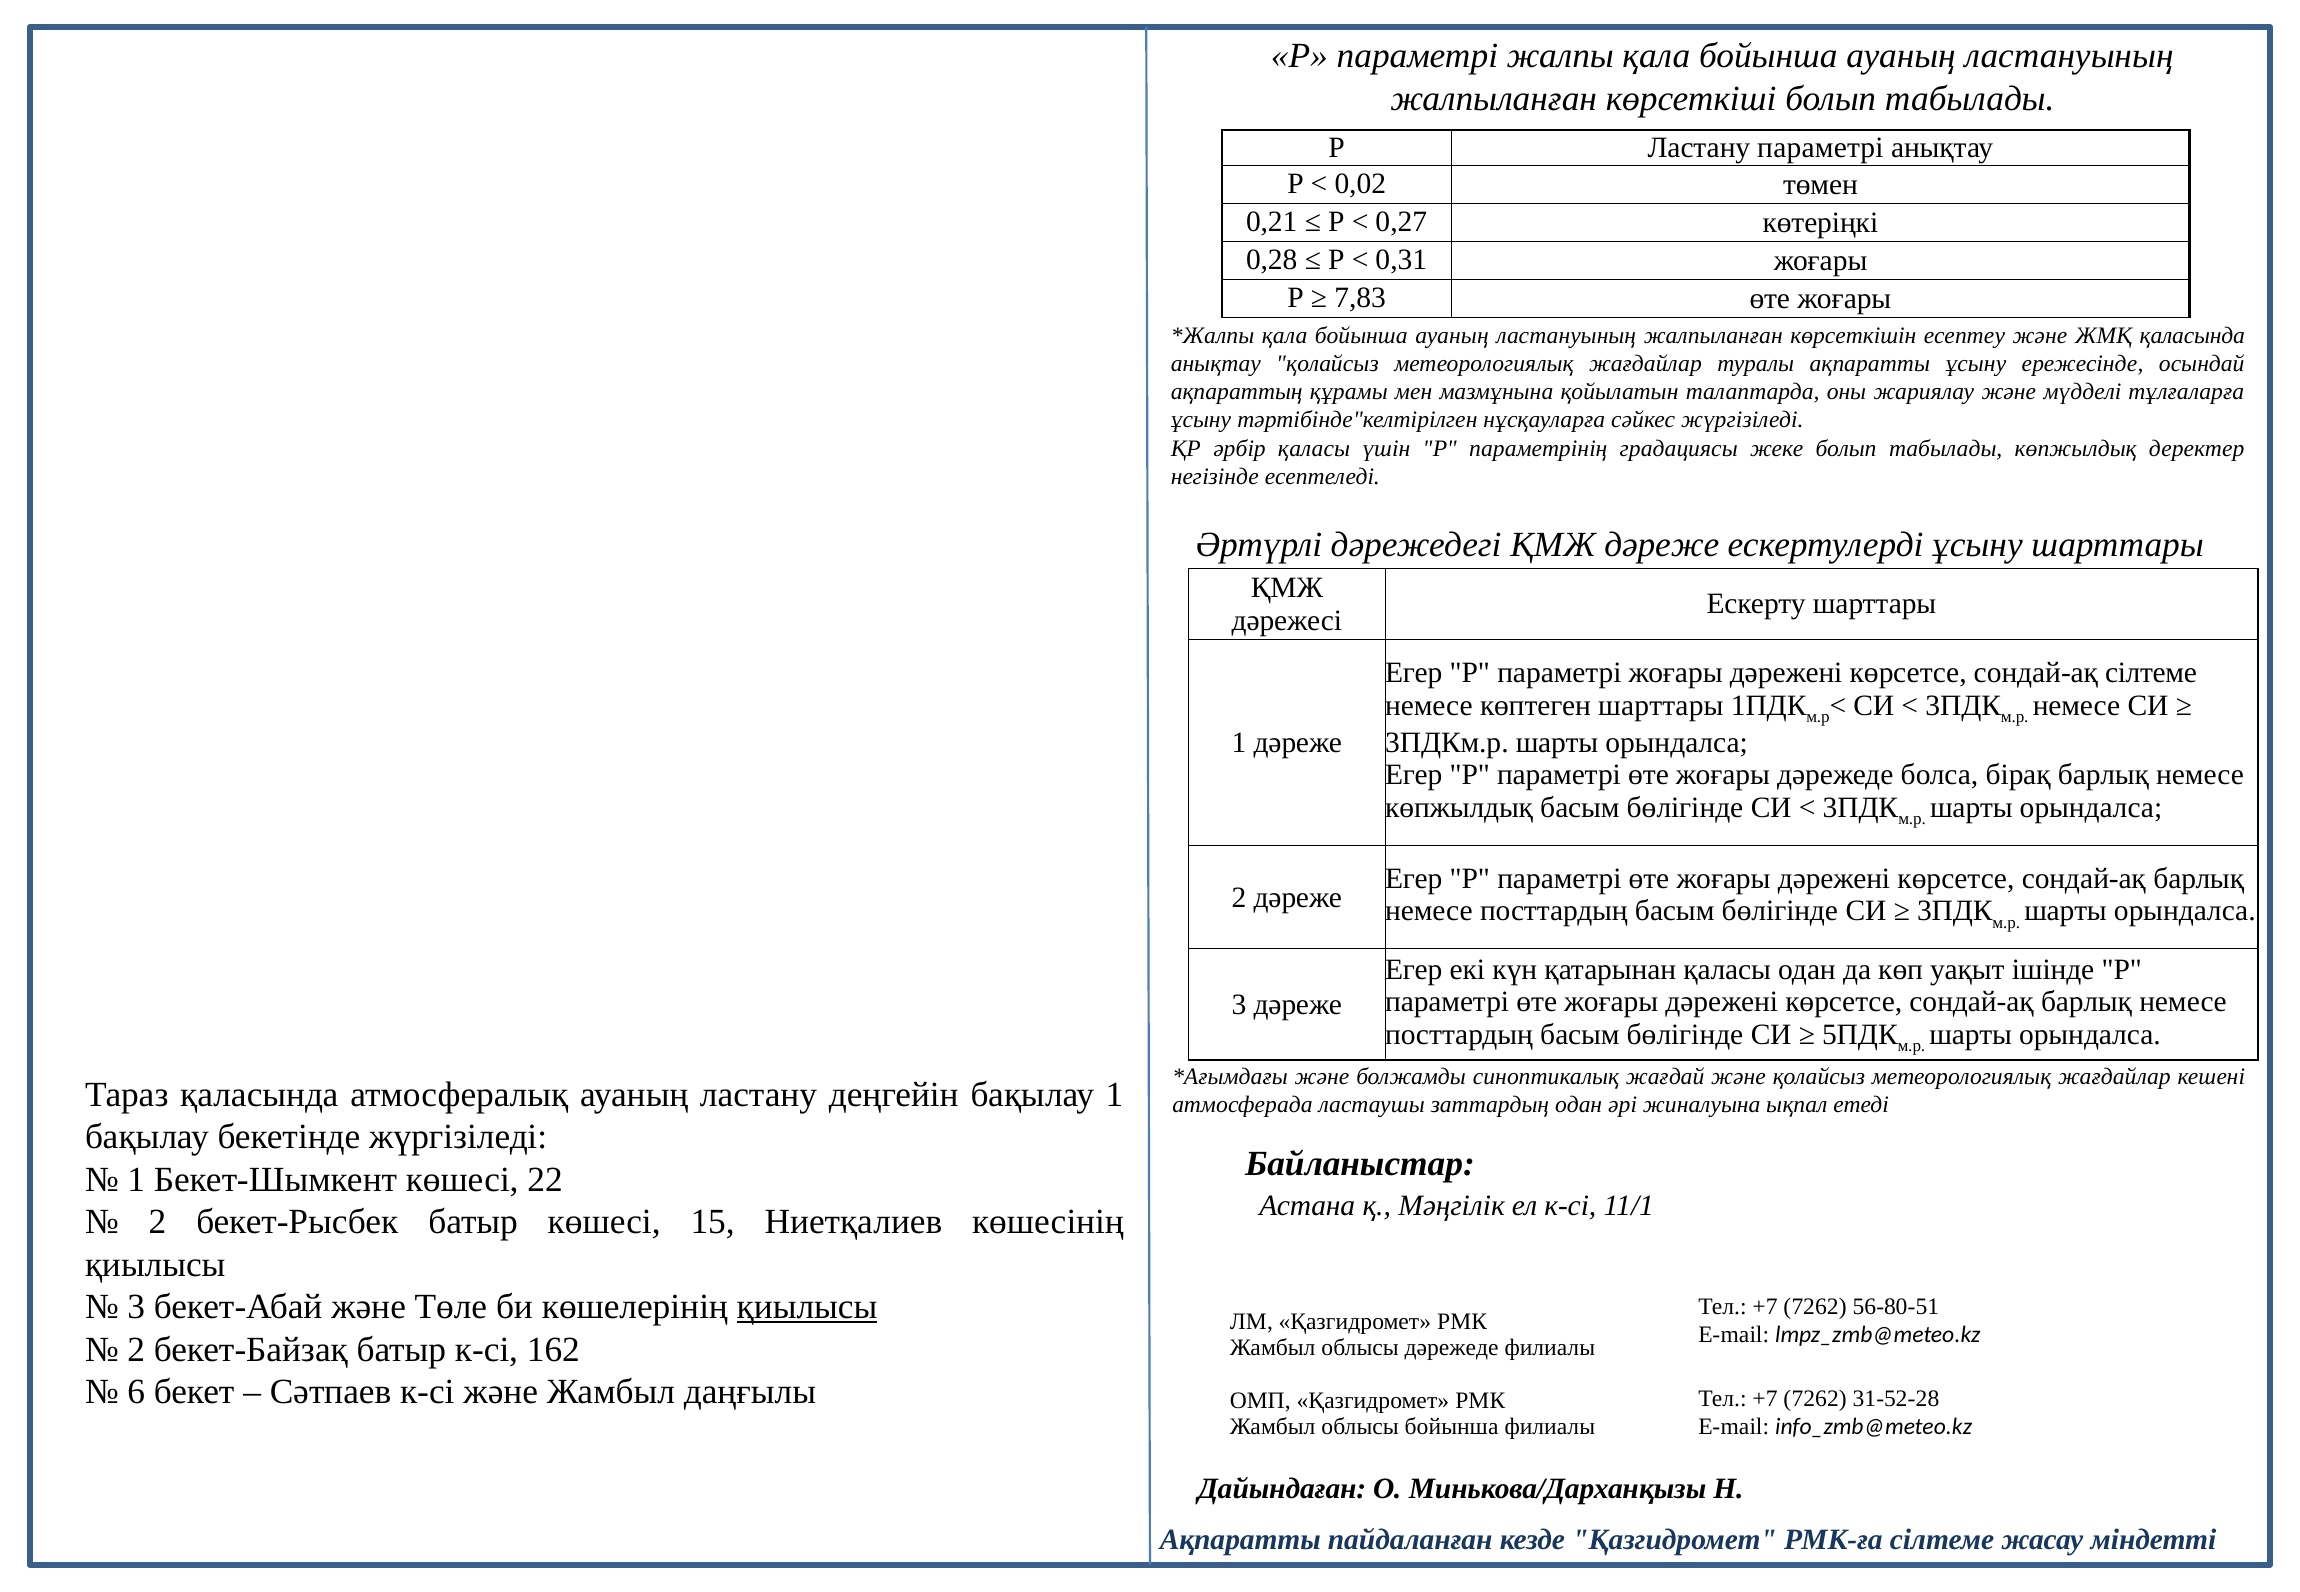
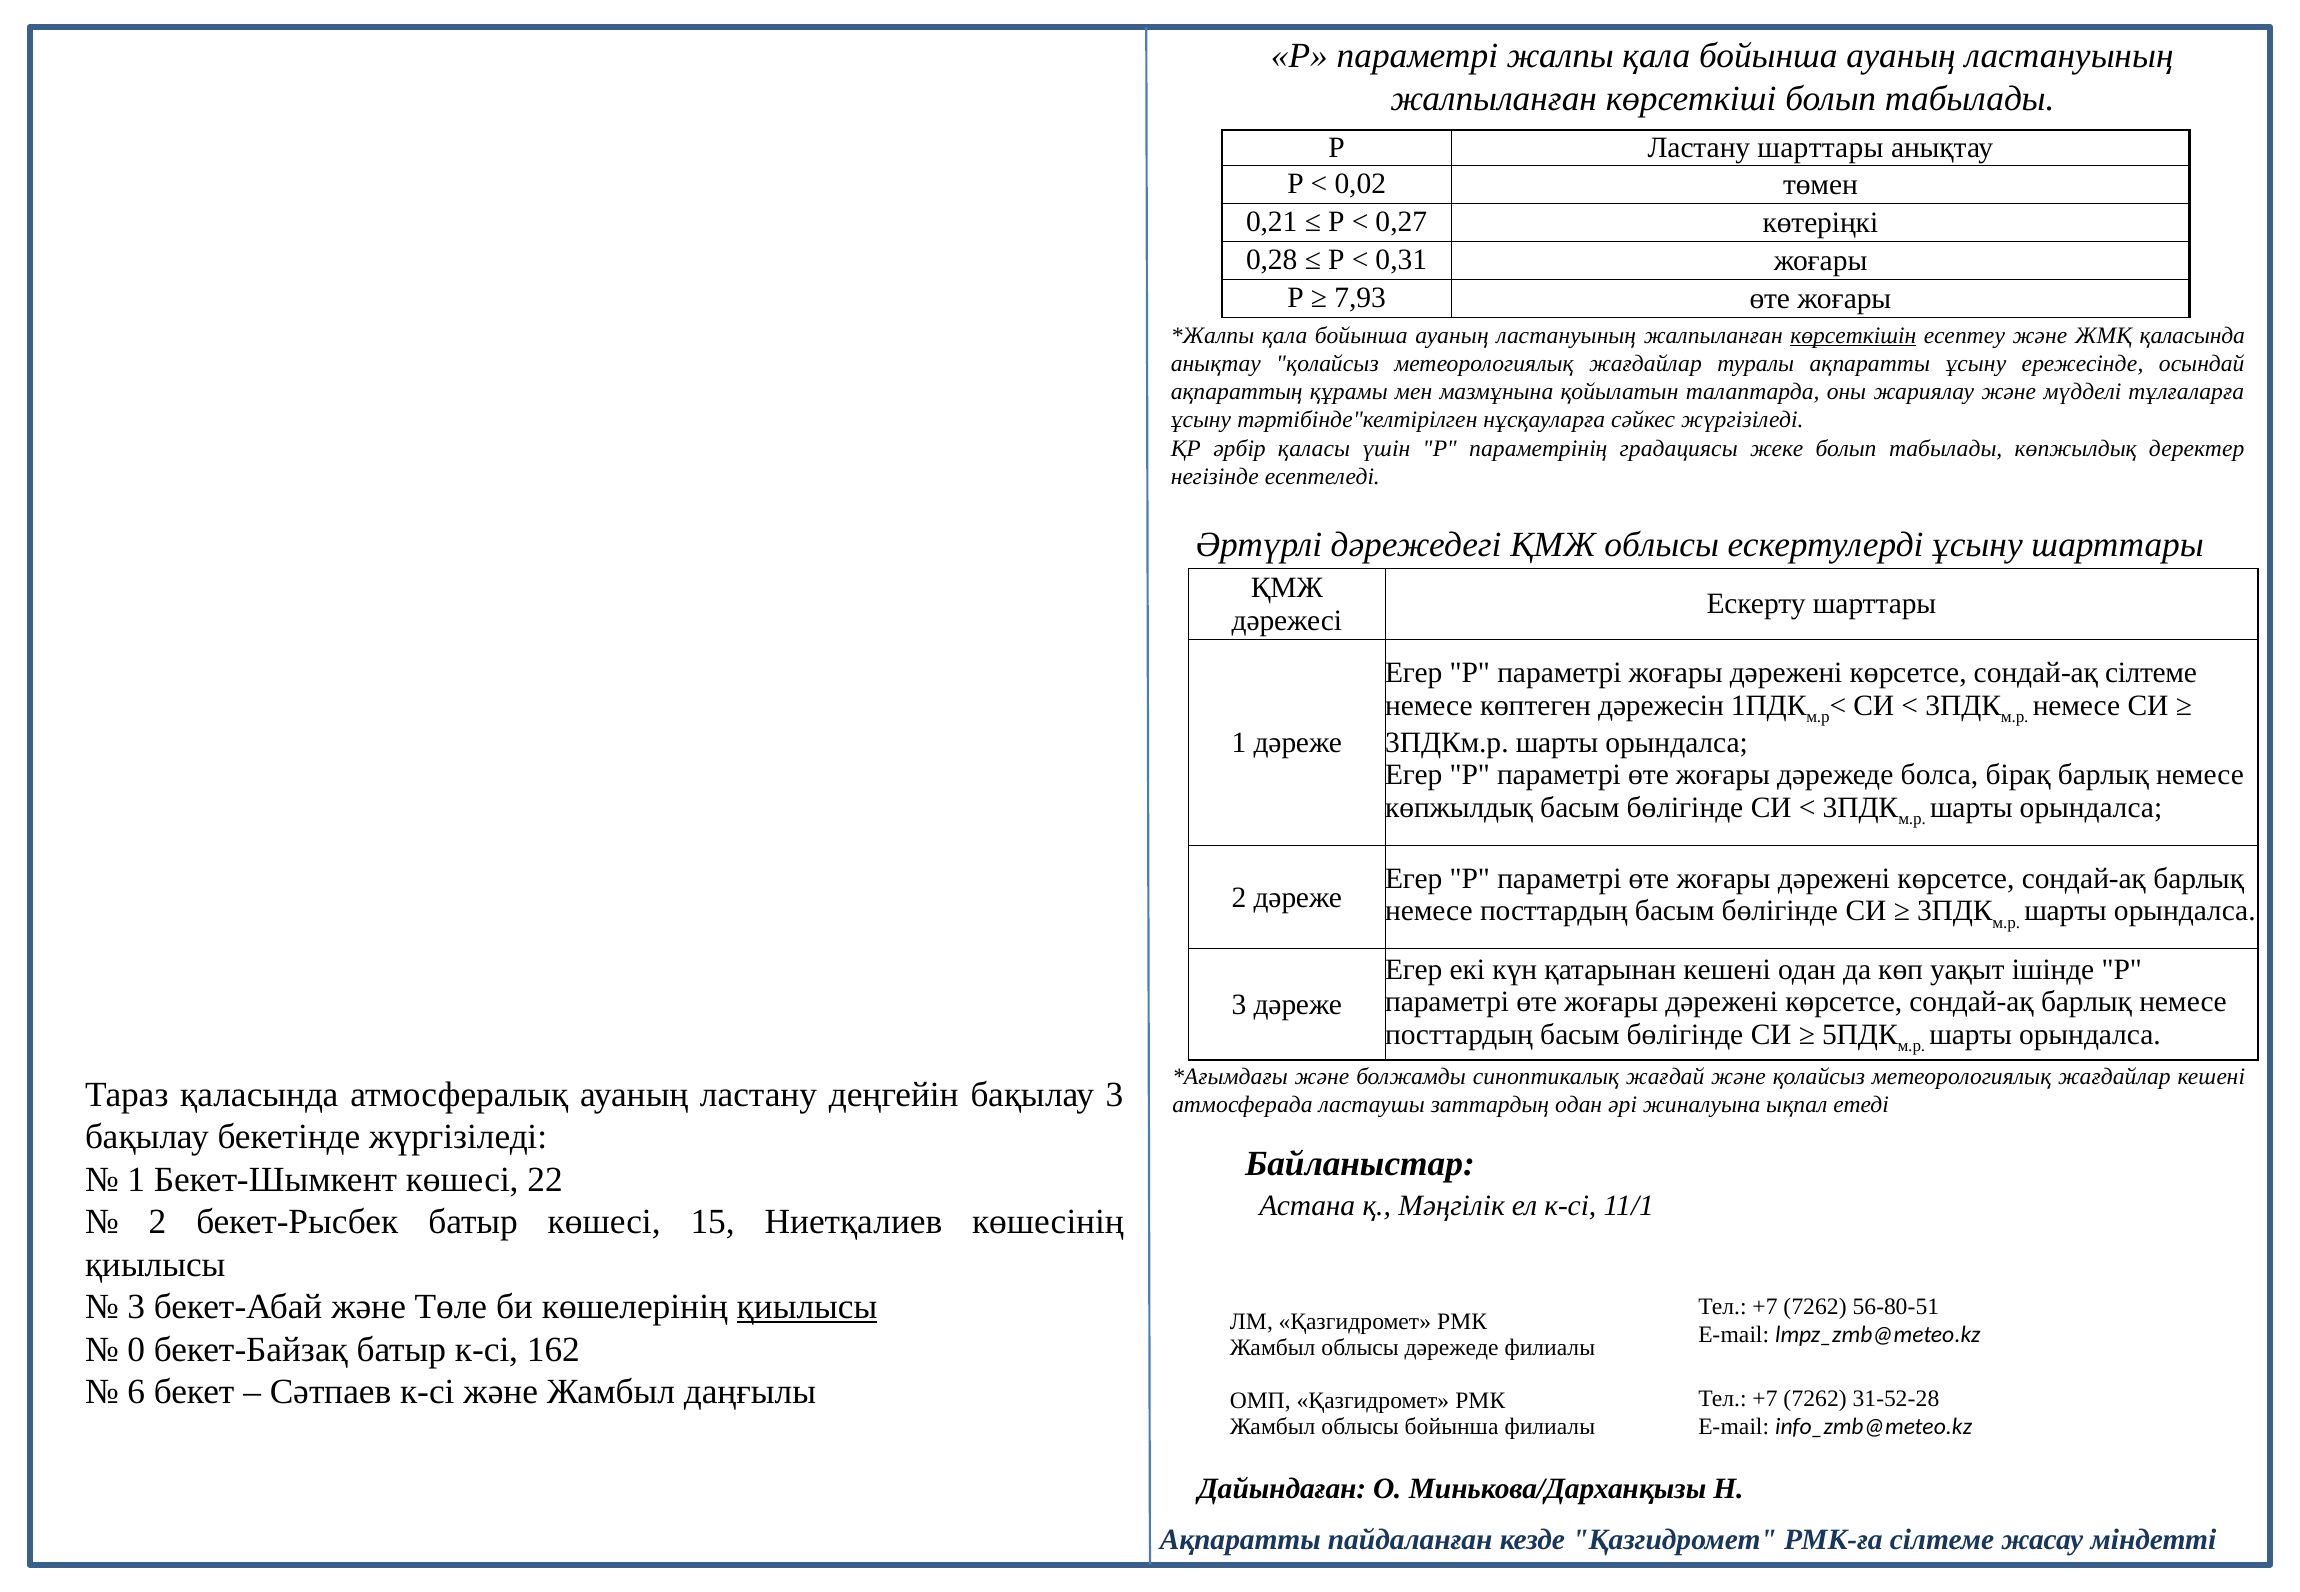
Ластану параметрі: параметрі -> шарттары (1820, 148)
7,83: 7,83 -> 7,93 (1360, 298)
көрсеткішін underline: none -> present (1853, 335)
ҚМЖ дәреже: дәреже -> облысы (1662, 545)
көптеген шарттары: шарттары -> дәрежесін (1661, 706)
қатарынан қаласы: қаласы -> кешені (1727, 970)
бақылау 1: 1 -> 3 (1115, 1095)
2: 2 -> 0 (136, 1350)
